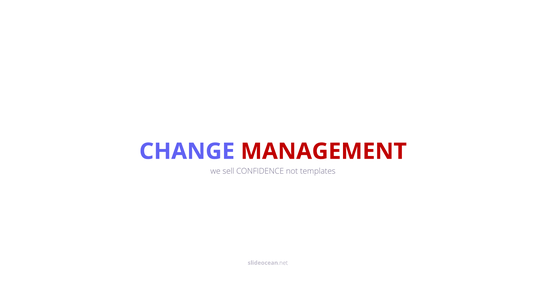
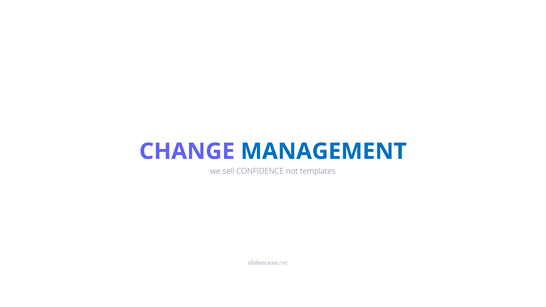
MANAGEMENT colour: red -> blue (324, 151)
